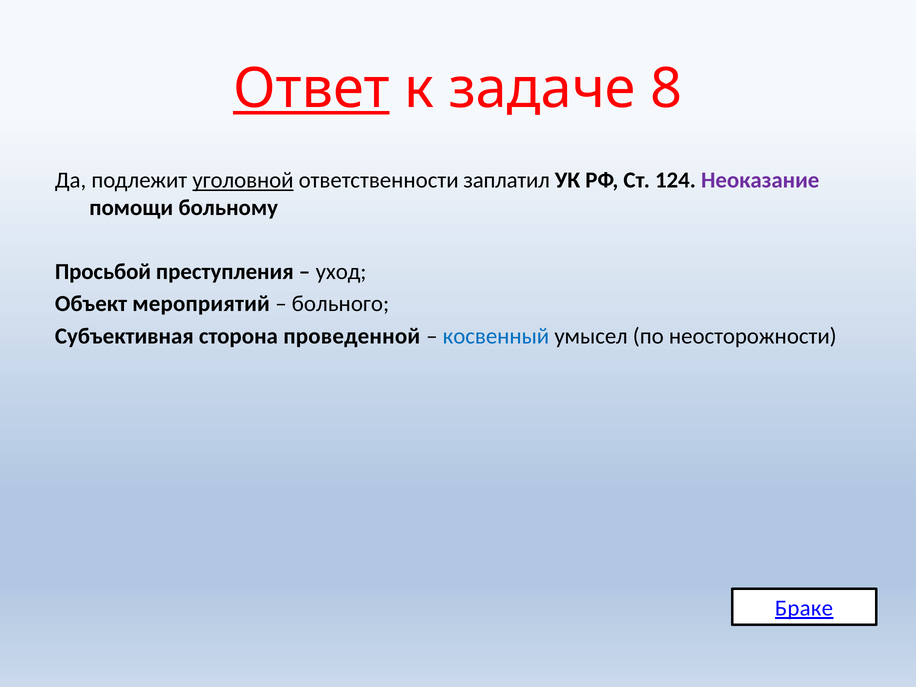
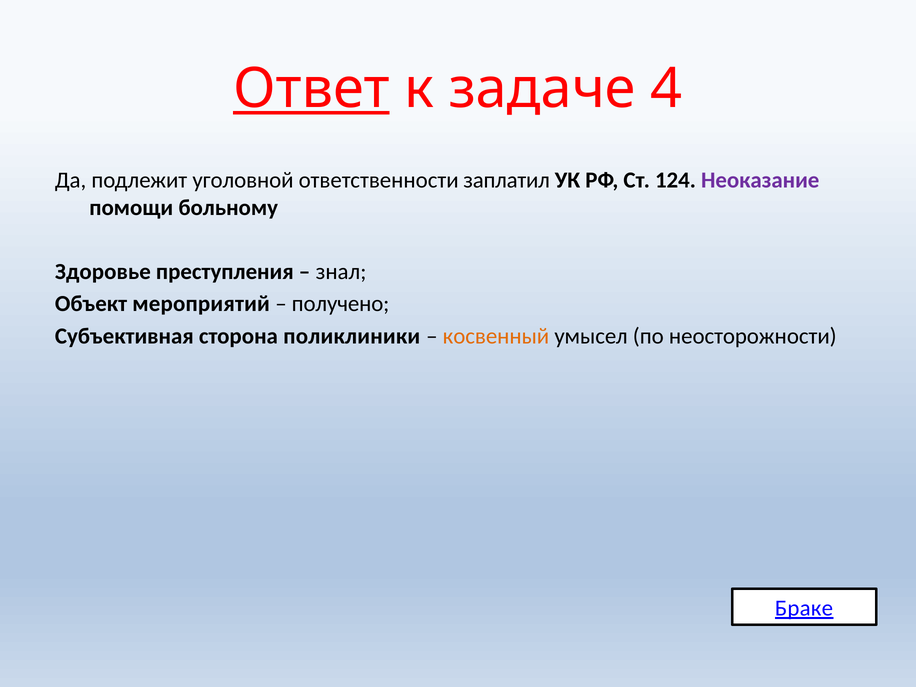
8: 8 -> 4 (666, 89)
уголовной underline: present -> none (243, 180)
Просьбой: Просьбой -> Здоровье (103, 272)
уход: уход -> знал (341, 272)
больного: больного -> получено (341, 304)
проведенной: проведенной -> поликлиники (352, 336)
косвенный colour: blue -> orange (496, 336)
